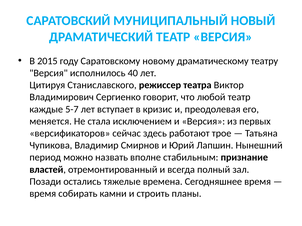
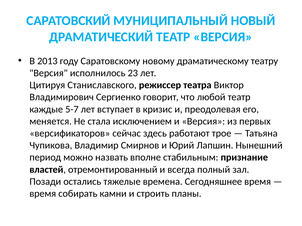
2015: 2015 -> 2013 (47, 61)
40: 40 -> 23 (133, 73)
